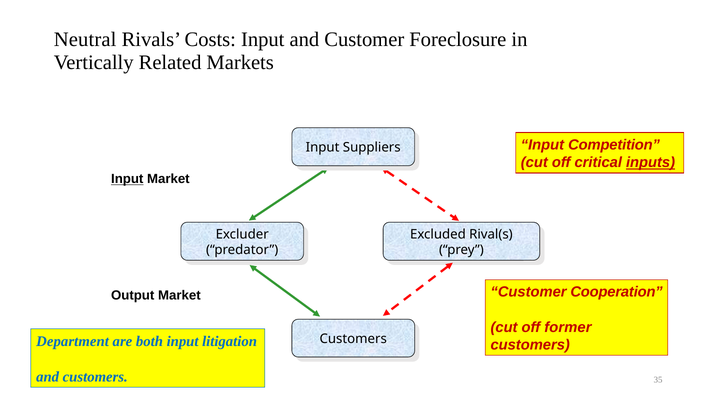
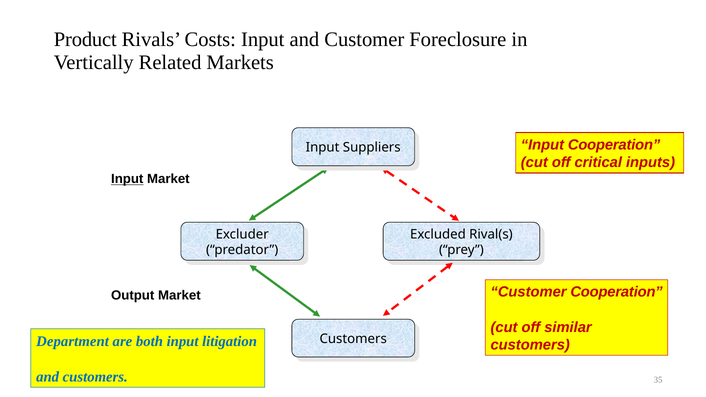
Neutral: Neutral -> Product (85, 39)
Input Competition: Competition -> Cooperation (614, 145)
inputs underline: present -> none (651, 163)
former: former -> similar (568, 327)
